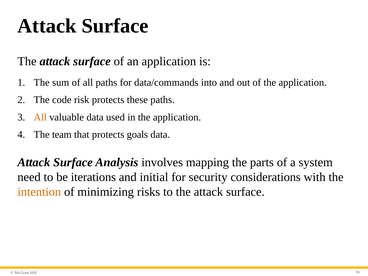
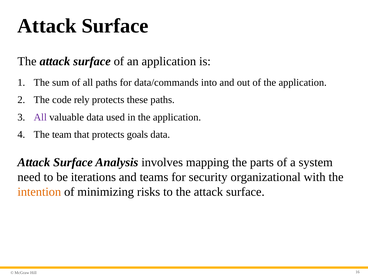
risk: risk -> rely (82, 100)
All colour: orange -> purple (40, 117)
initial: initial -> teams (154, 177)
considerations: considerations -> organizational (266, 177)
